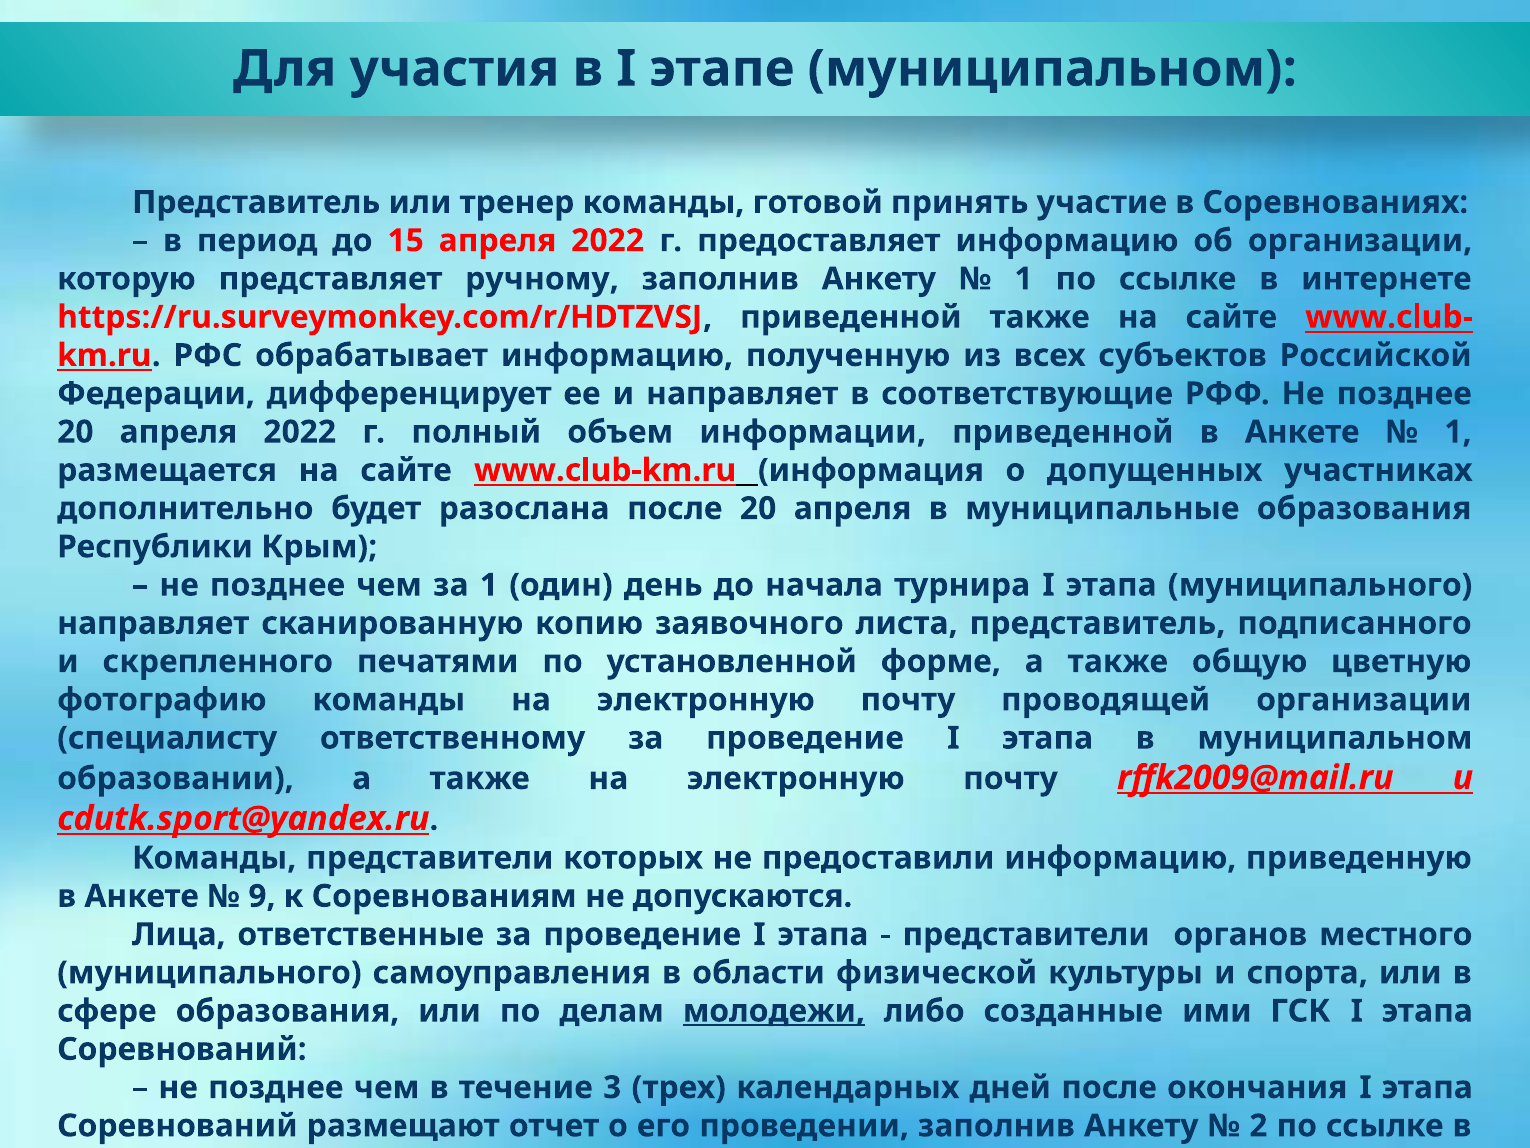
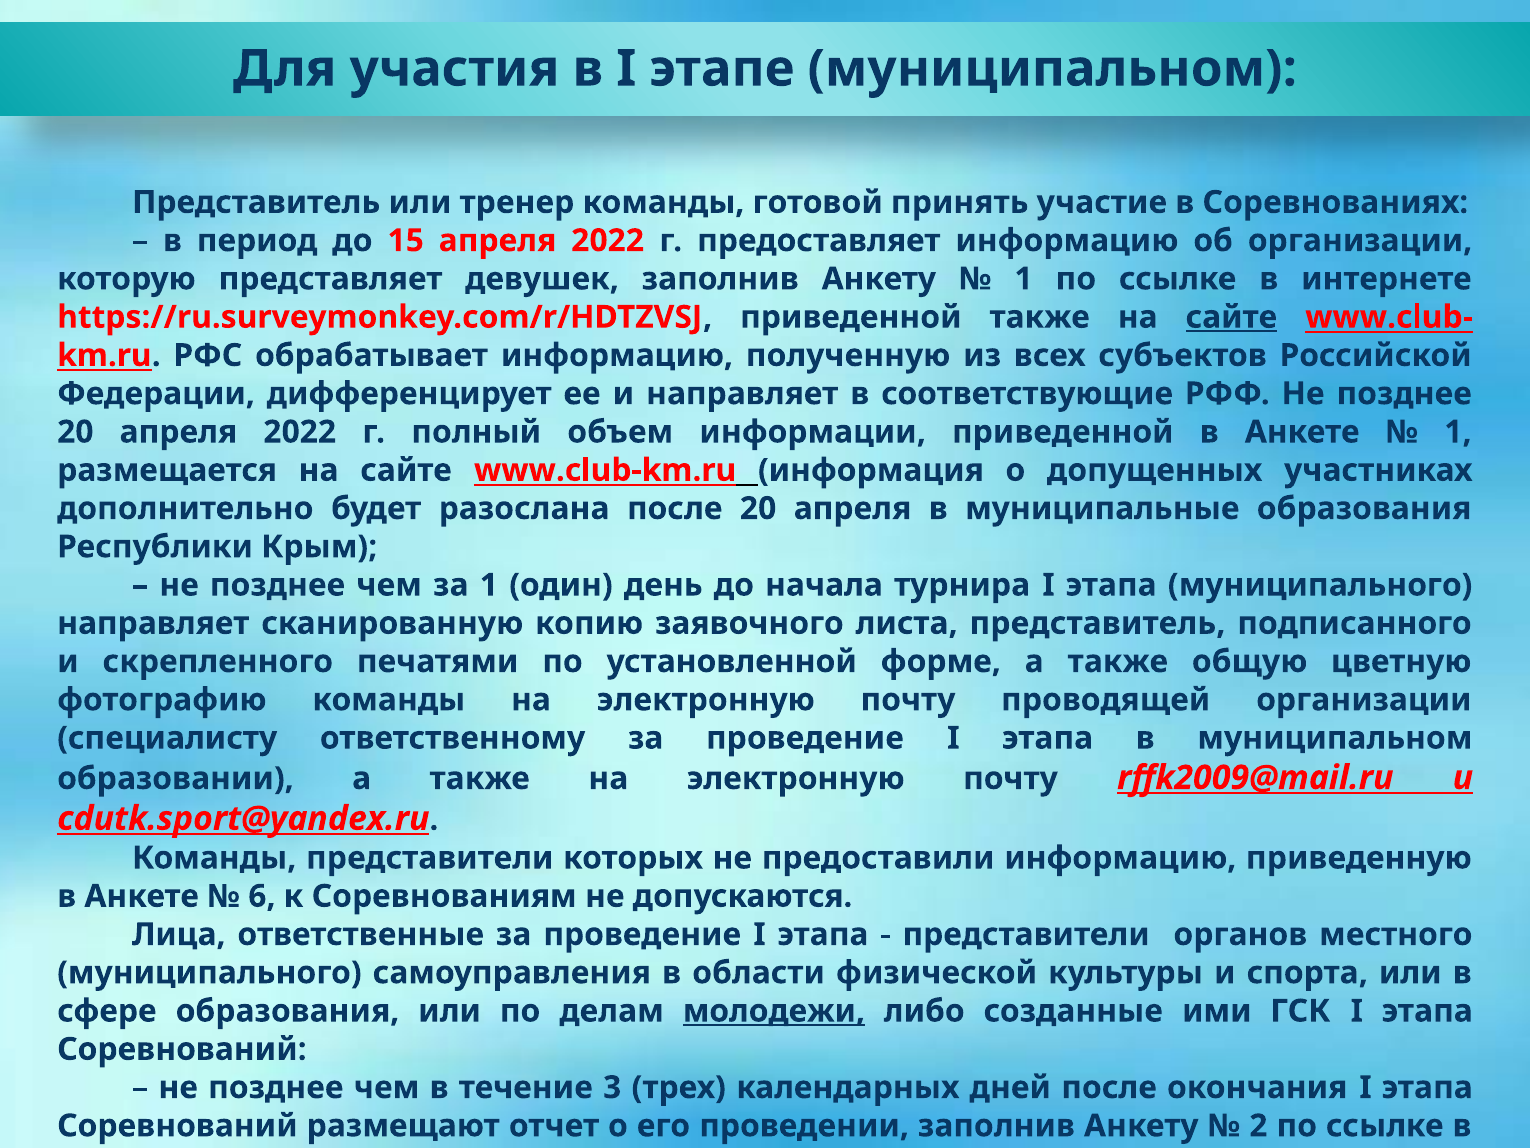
ручному: ручному -> девушек (542, 279)
сайте underline: none -> present (1231, 317)
9: 9 -> 6 (262, 896)
